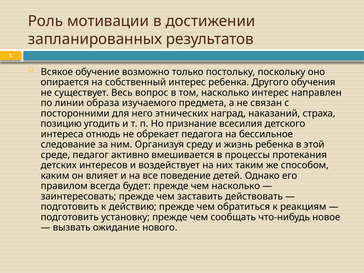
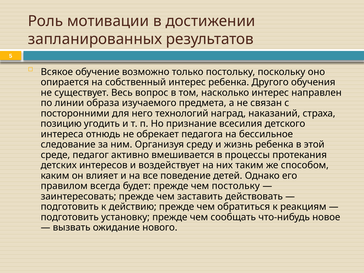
этнических: этнических -> технологий (182, 113)
чем насколько: насколько -> постольку (236, 186)
